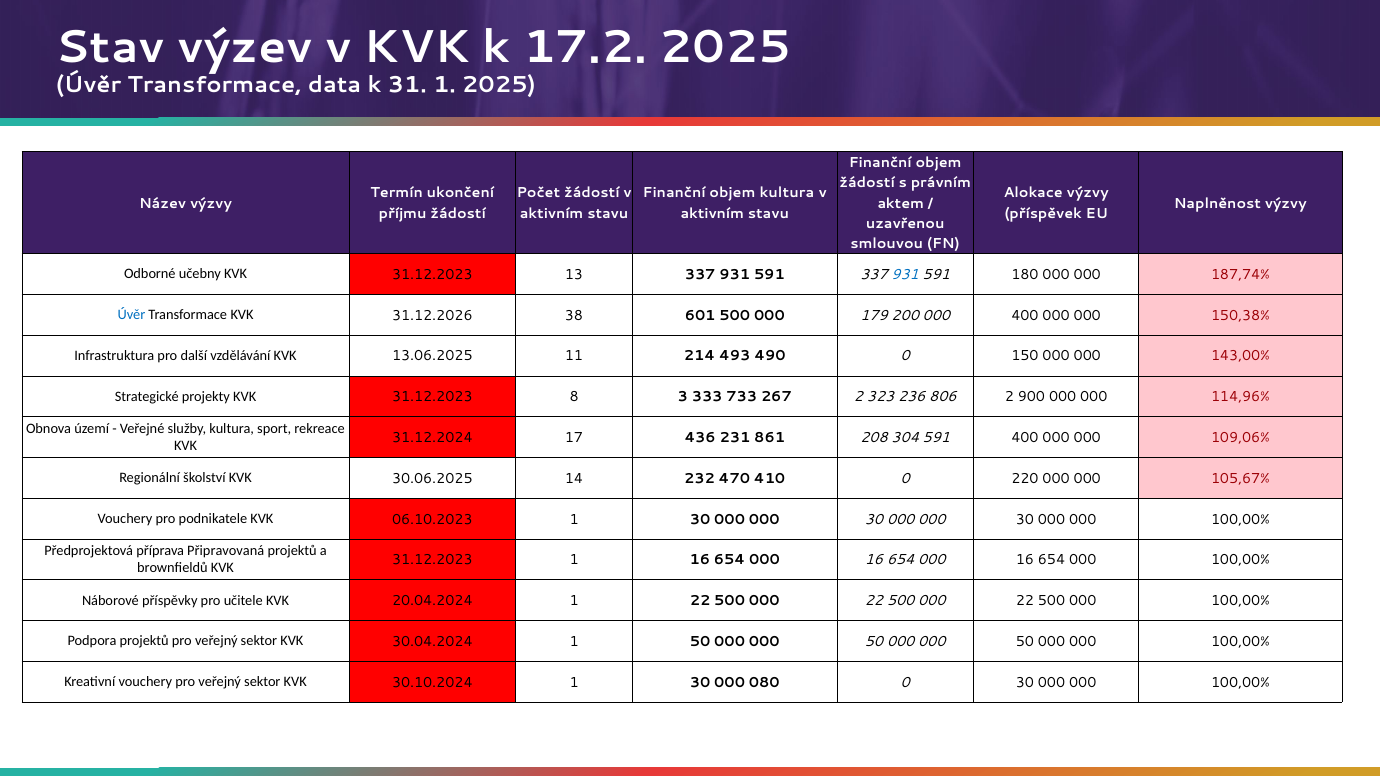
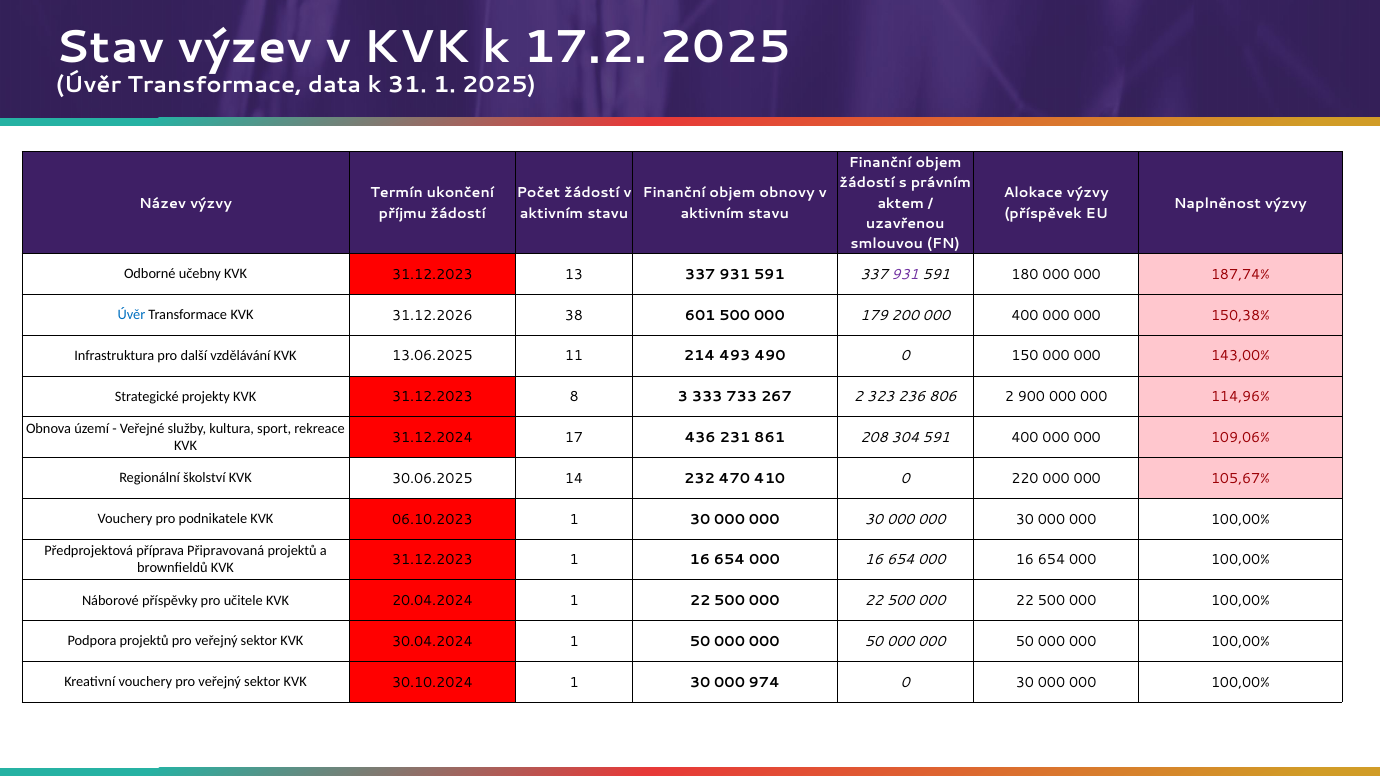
objem kultura: kultura -> obnovy (787, 193)
931 colour: blue -> purple (905, 275)
080: 080 -> 974 (764, 683)
